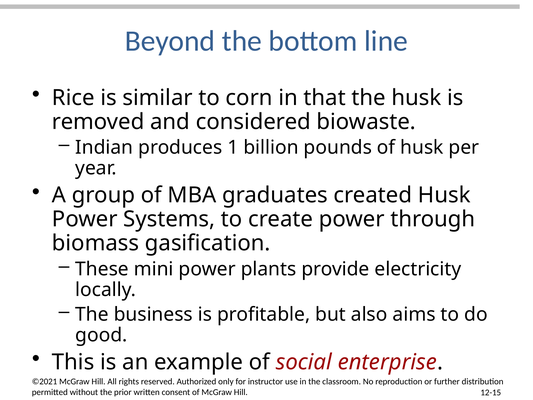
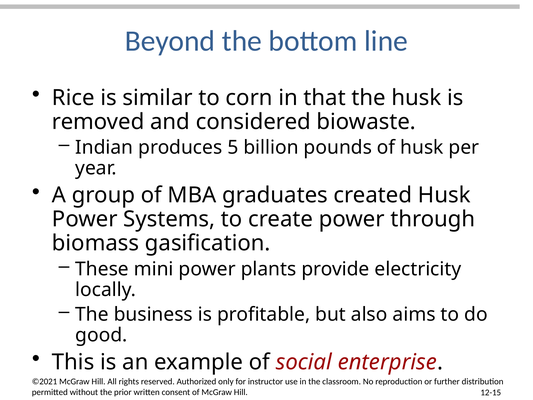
1: 1 -> 5 (233, 147)
